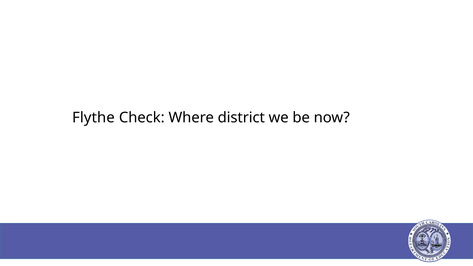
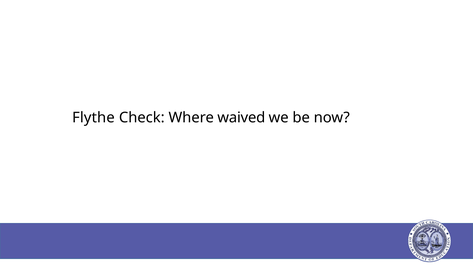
district: district -> waived (241, 118)
